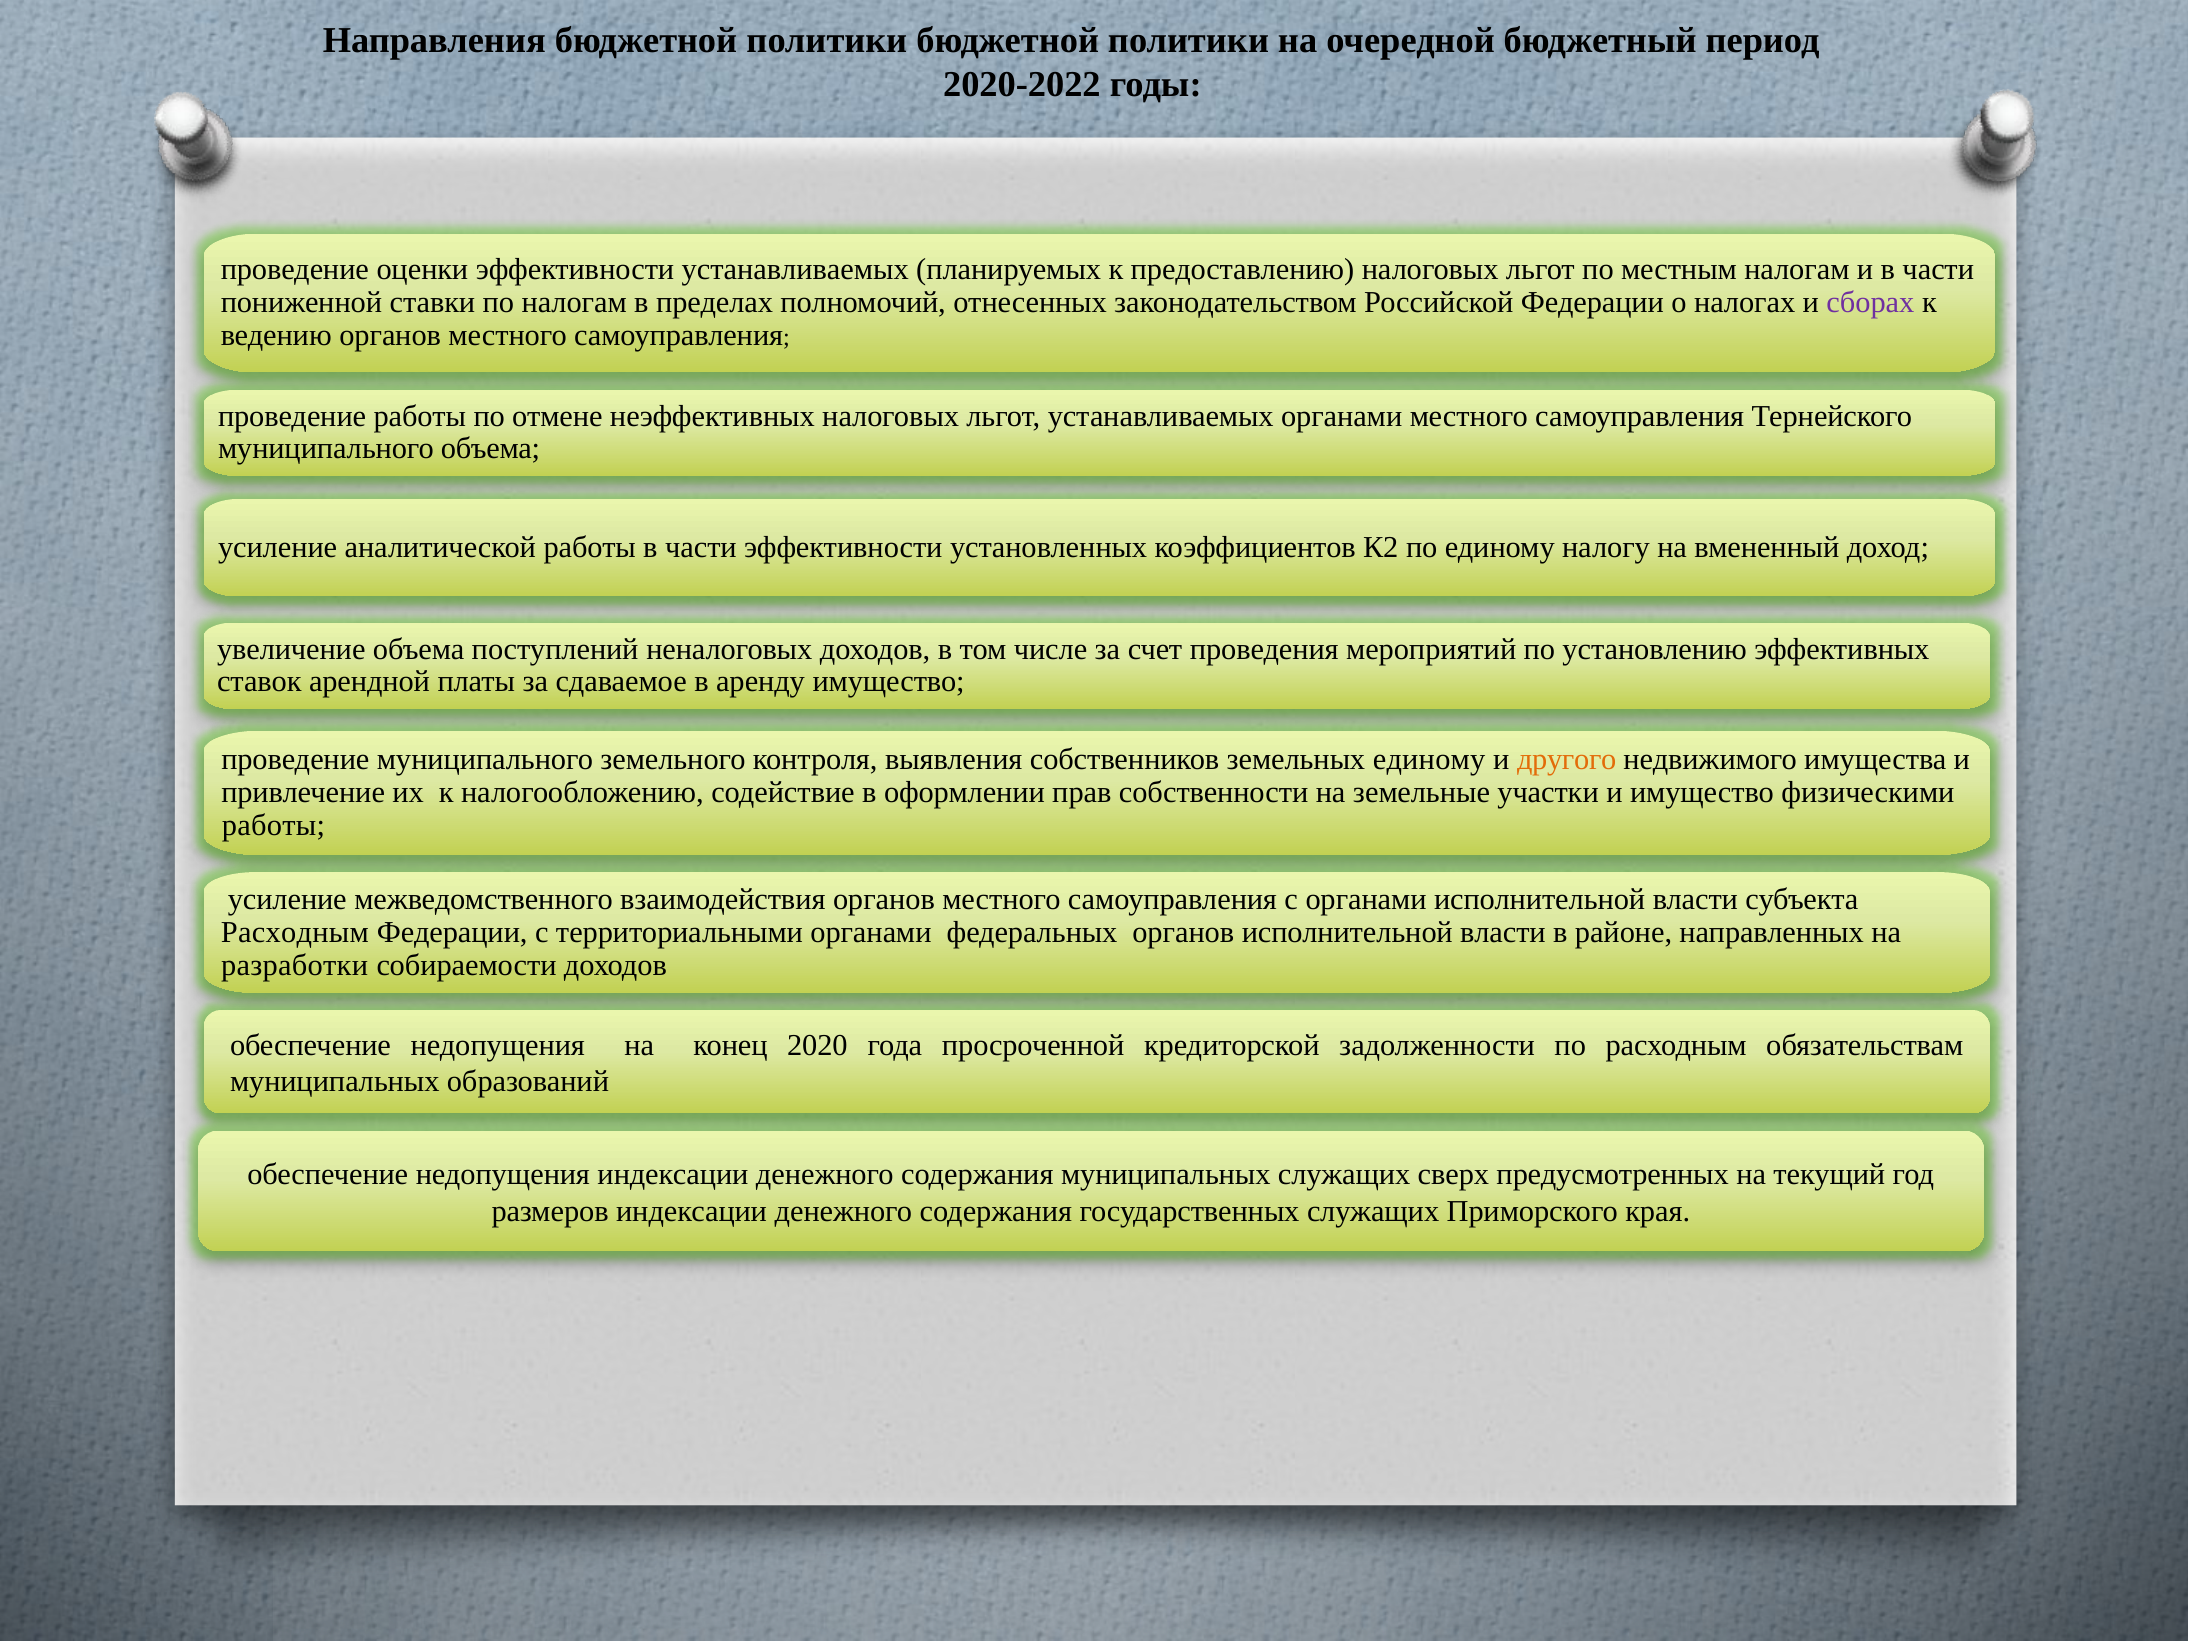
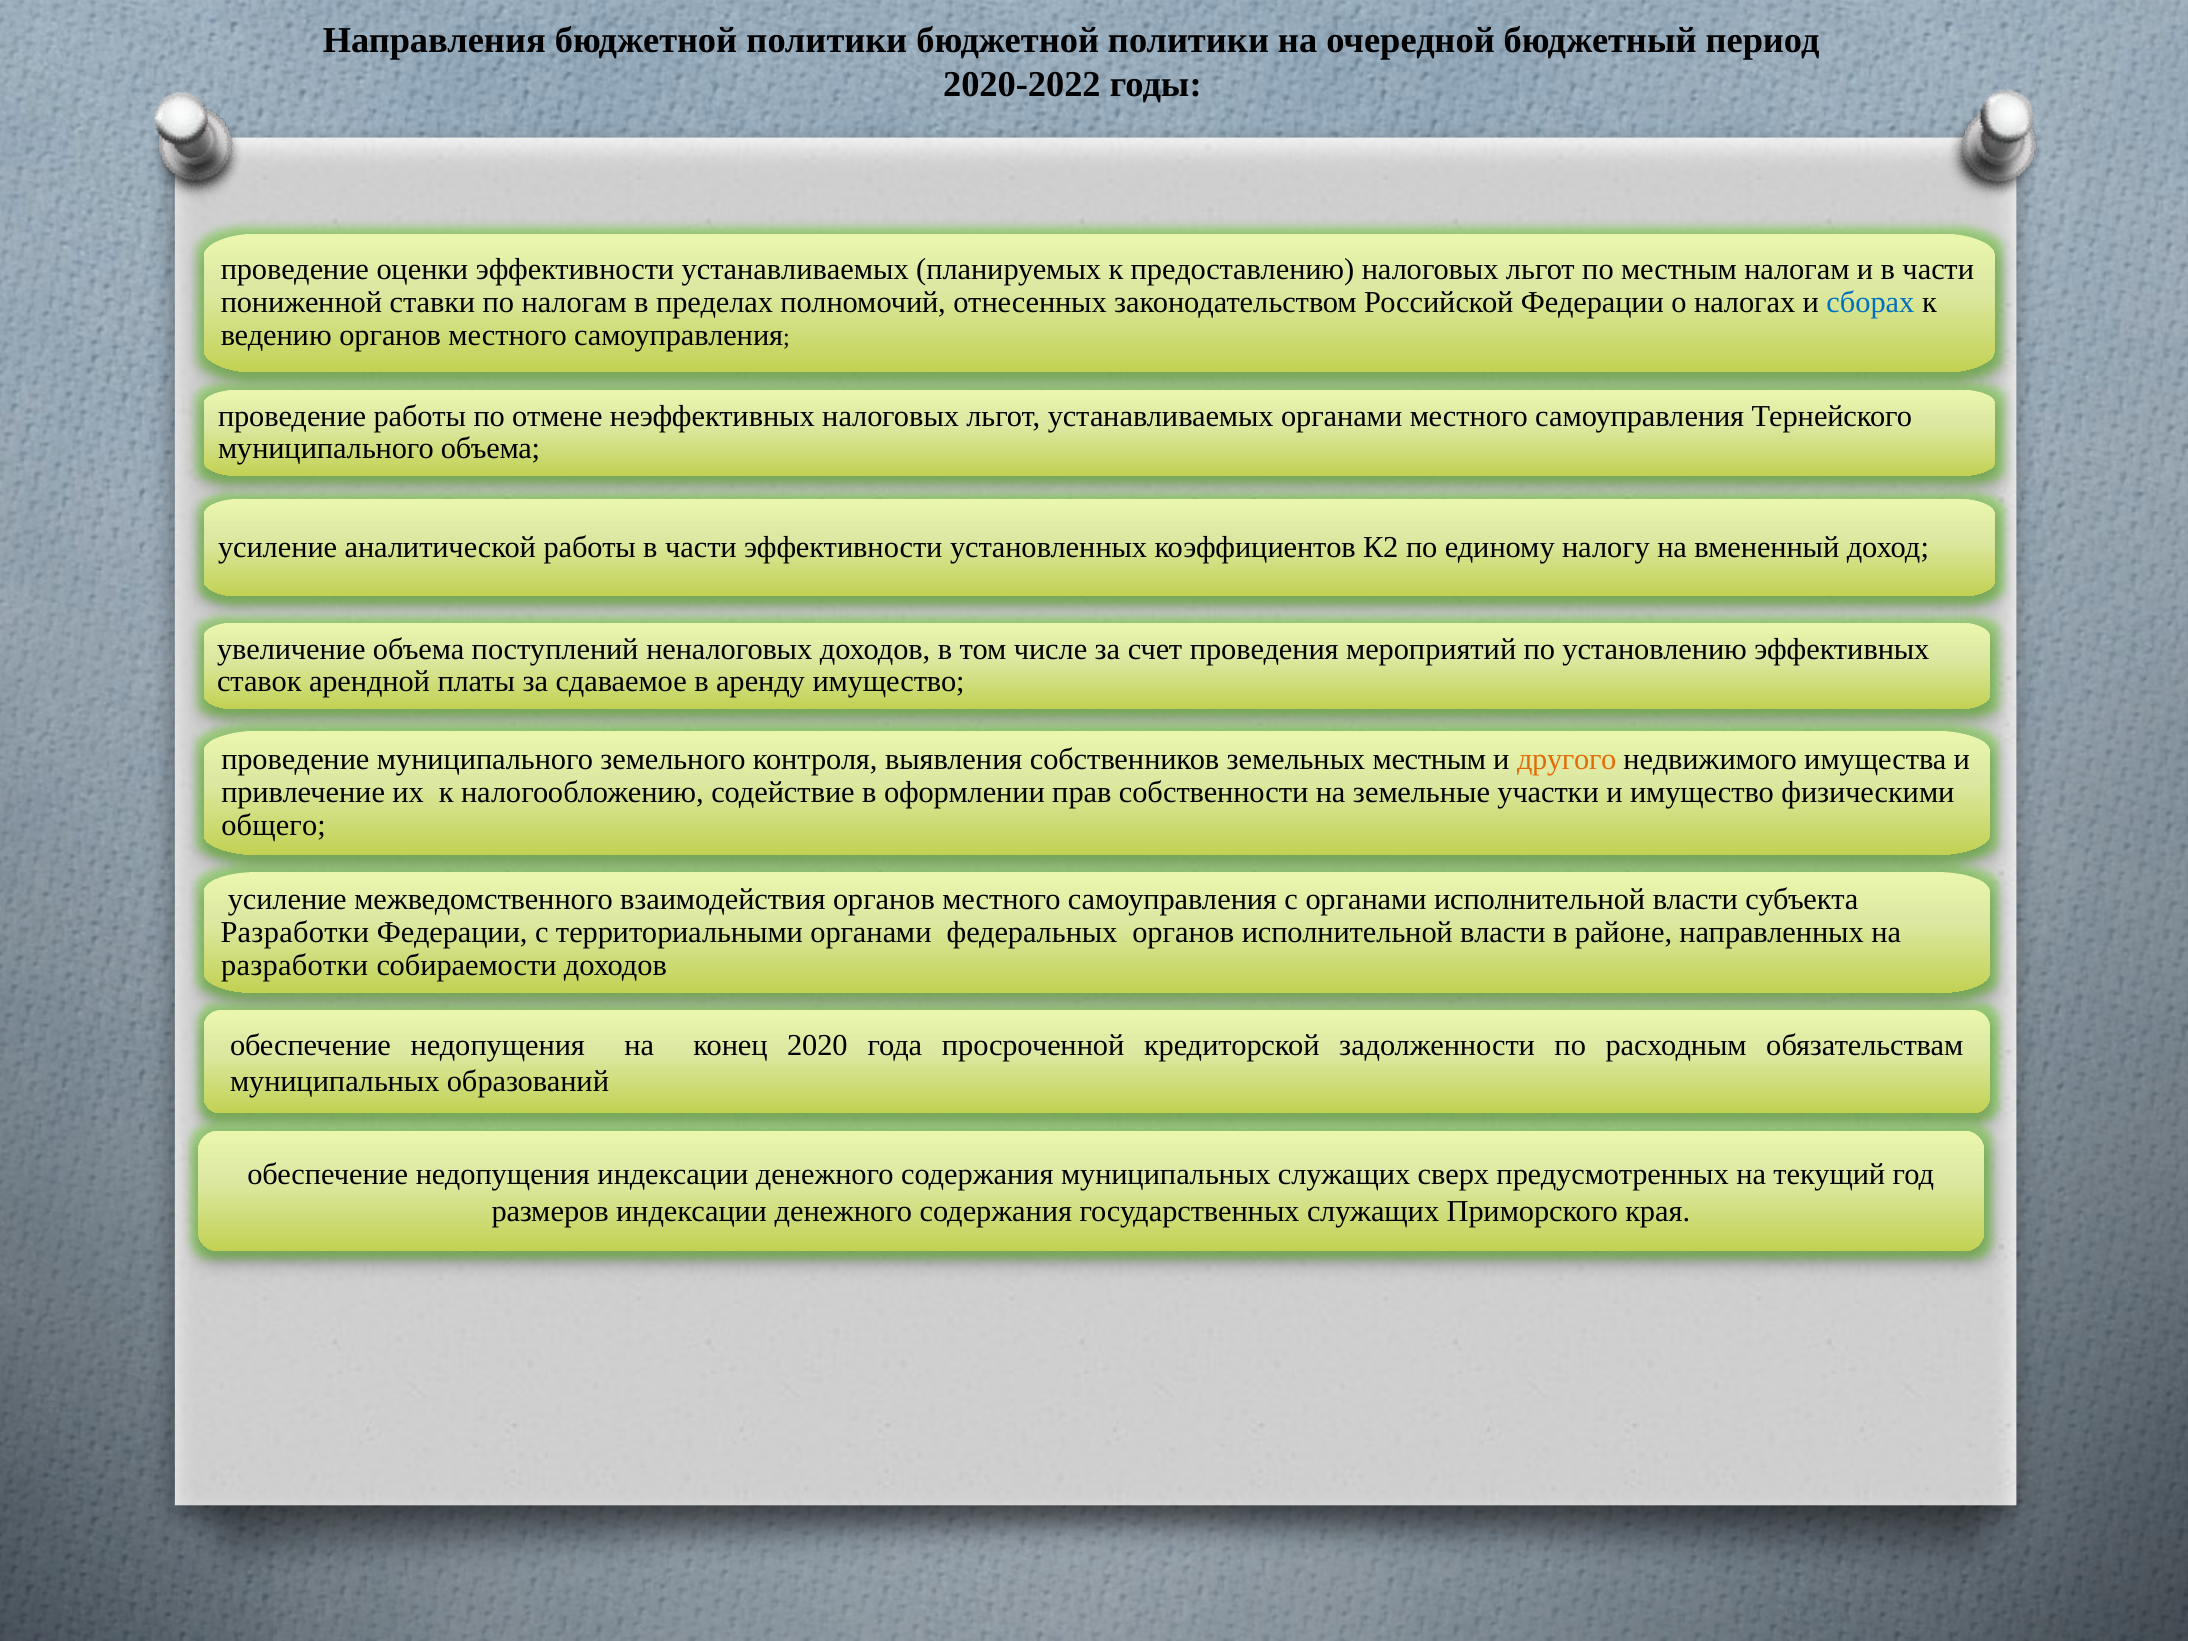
сборах colour: purple -> blue (1870, 303)
земельных единому: единому -> местным (1429, 760)
работы: работы -> общего (274, 825)
Расходным: Расходным -> Разработки (295, 932)
